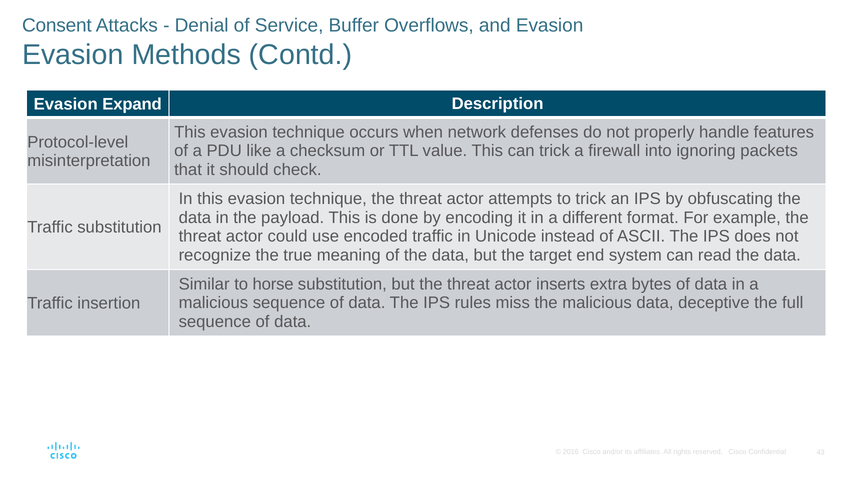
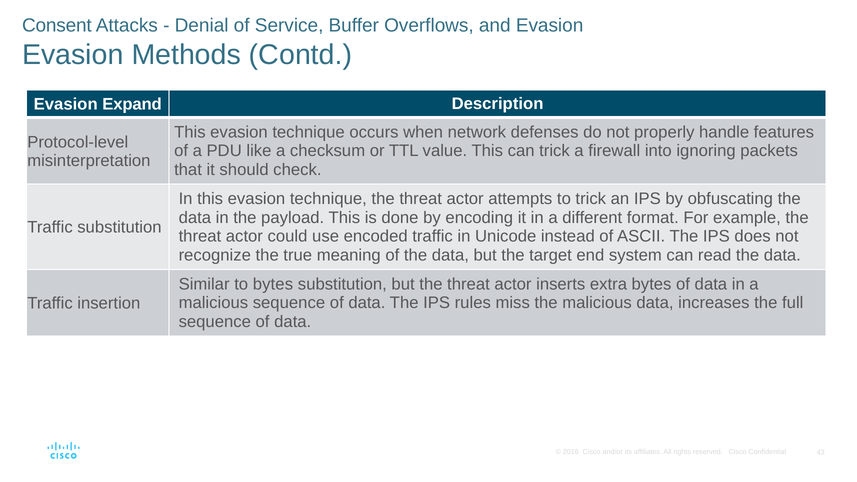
to horse: horse -> bytes (273, 284)
deceptive: deceptive -> increases (714, 303)
